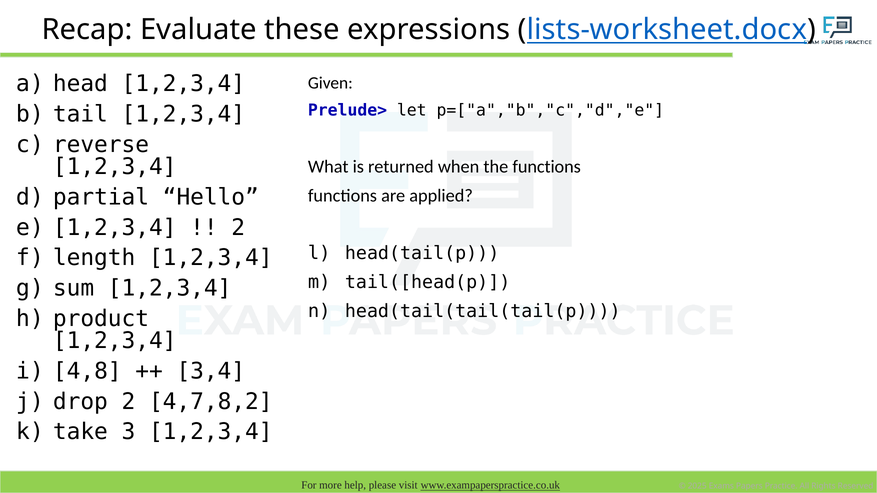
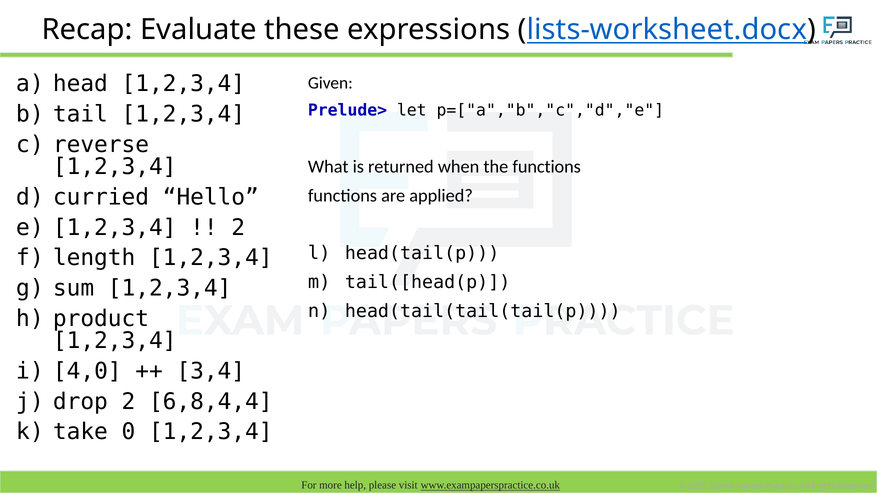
partial: partial -> curried (101, 197)
4,8: 4,8 -> 4,0 (87, 371)
4,7,8,2: 4,7,8,2 -> 6,8,4,4 (211, 402)
3: 3 -> 0 (128, 432)
